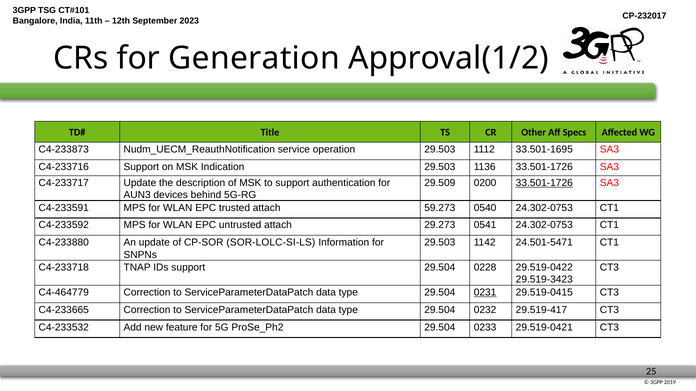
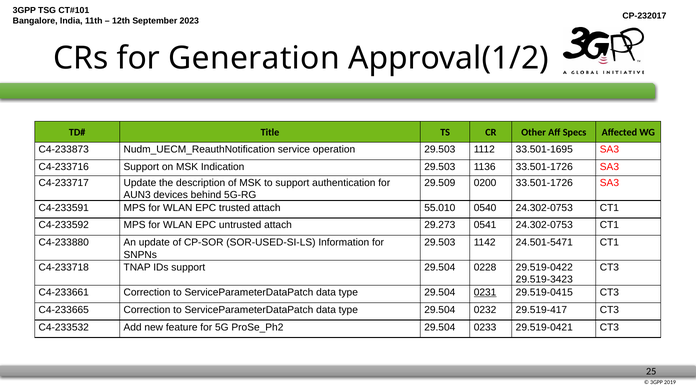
33.501-1726 underline: present -> none (544, 183)
59.273: 59.273 -> 55.010 (440, 208)
SOR-LOLC-SI-LS: SOR-LOLC-SI-LS -> SOR-USED-SI-LS (271, 243)
C4-464779: C4-464779 -> C4-233661 (64, 293)
